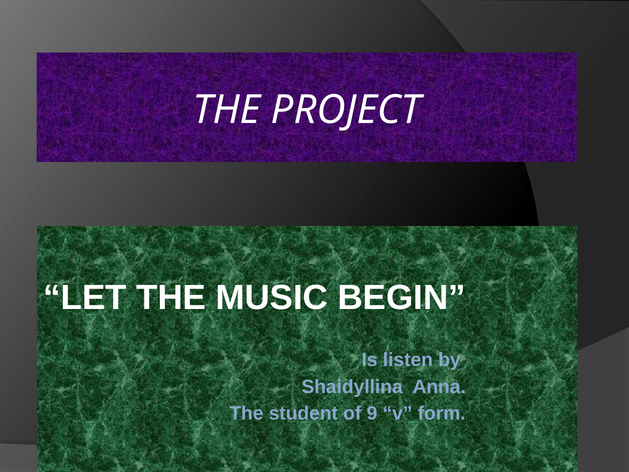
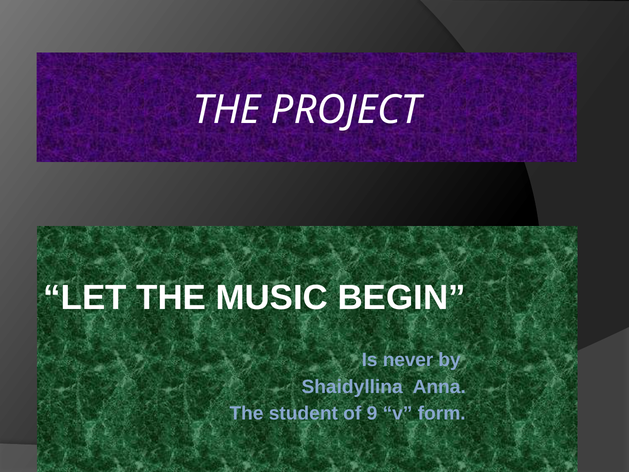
listen: listen -> never (408, 360)
